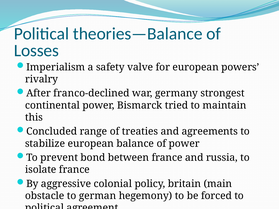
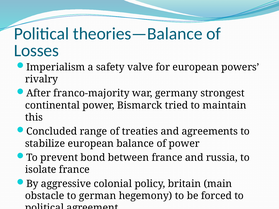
franco-declined: franco-declined -> franco-majority (91, 93)
